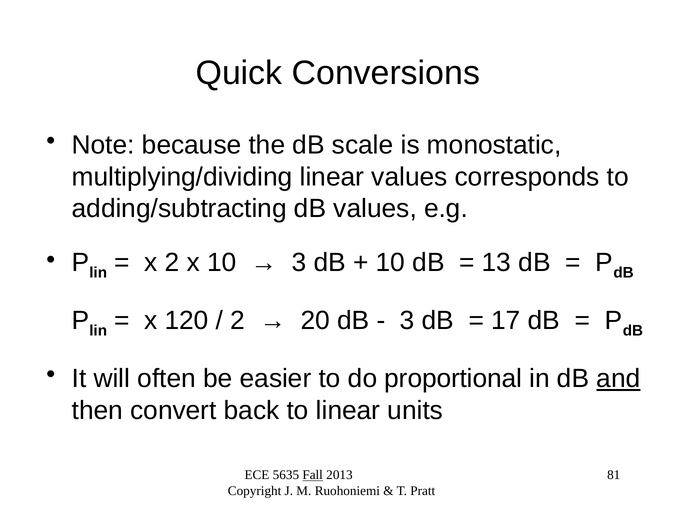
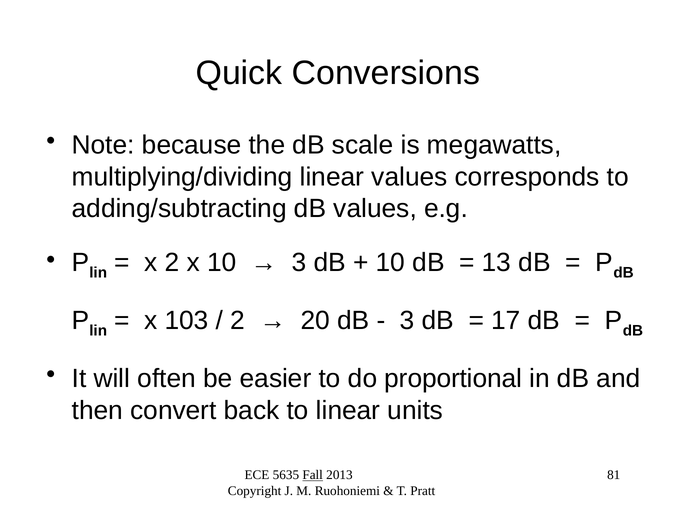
monostatic: monostatic -> megawatts (494, 145)
120: 120 -> 103 (187, 321)
and underline: present -> none (618, 379)
